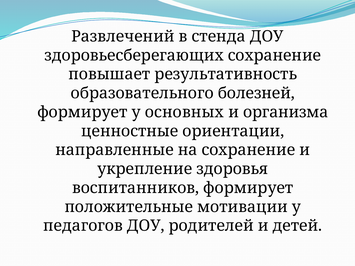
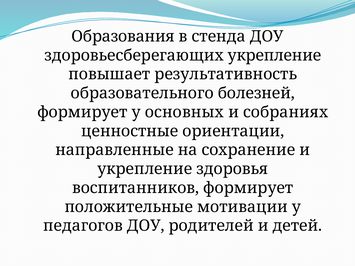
Развлечений: Развлечений -> Образования (123, 36)
здоровьесберегающих сохранение: сохранение -> укрепление (274, 55)
организма: организма -> собраниях (286, 112)
